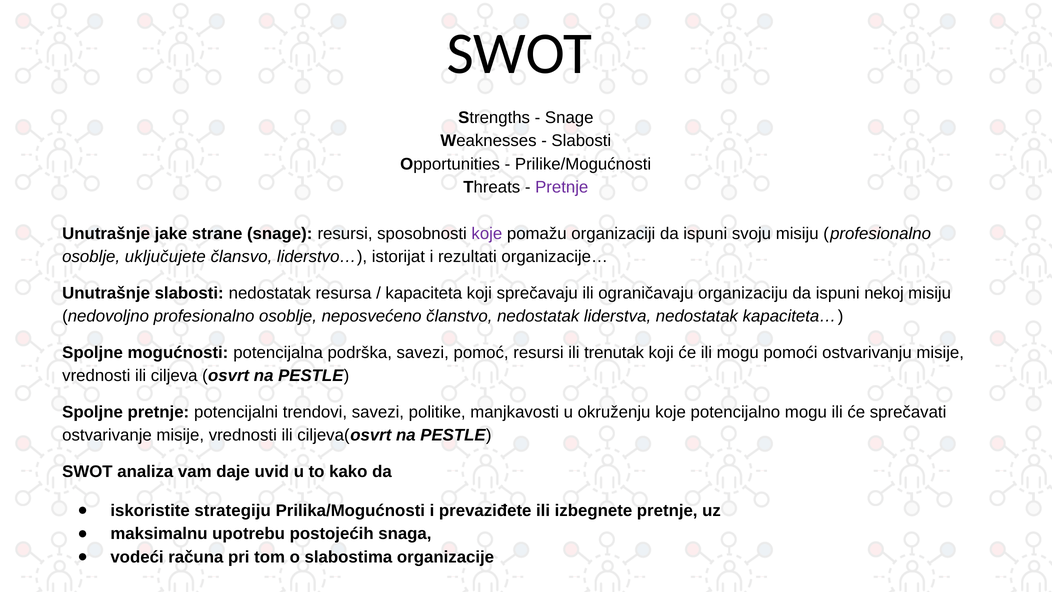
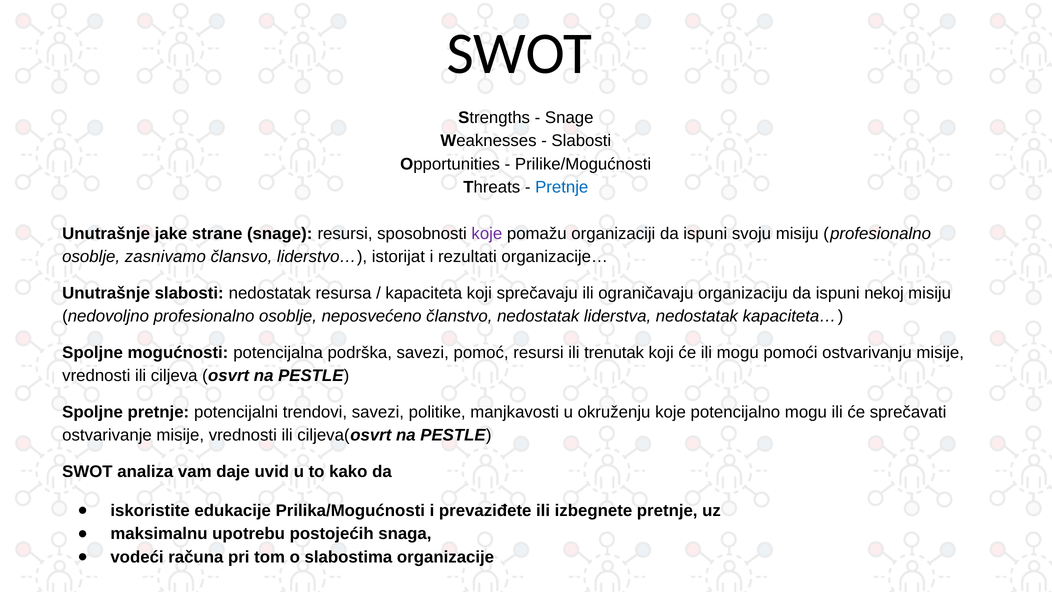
Pretnje colour: purple -> blue (562, 187)
uključujete: uključujete -> zasnivamo (165, 257)
strategiju: strategiju -> edukacije (233, 511)
